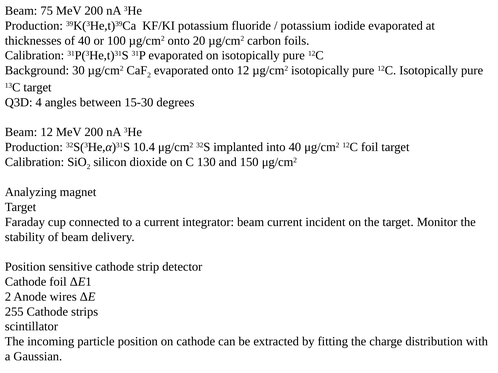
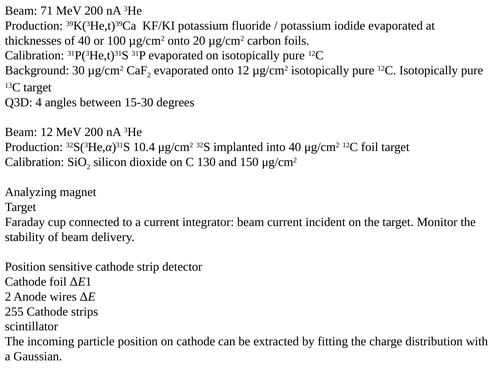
75: 75 -> 71 (47, 11)
